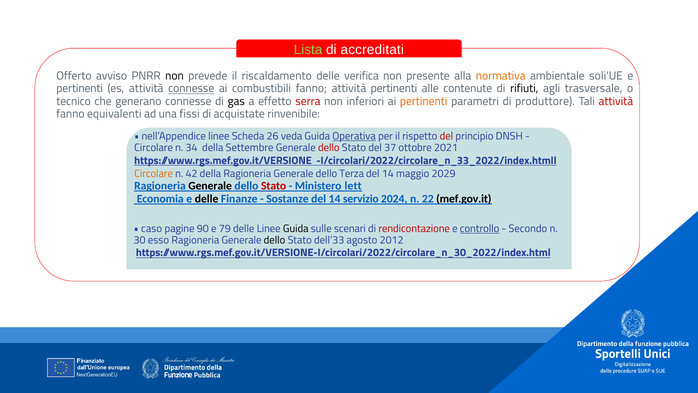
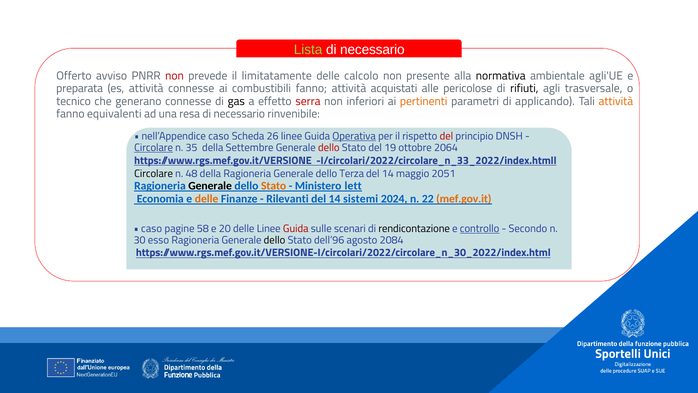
accreditati: accreditati -> necessario (372, 50)
non colour: black -> red (174, 76)
riscaldamento: riscaldamento -> limitatamente (277, 76)
verifica: verifica -> calcolo (361, 76)
normativa colour: orange -> black (501, 76)
soli'UE: soli'UE -> agli'UE (606, 76)
pertinenti: pertinenti -> preparata (80, 89)
connesse underline: present -> none (191, 89)
attività pertinenti: pertinenti -> acquistati (394, 89)
contenute: contenute -> pericolose (468, 89)
produttore: produttore -> applicando (545, 101)
attività colour: red -> orange (616, 101)
fissi: fissi -> resa (190, 114)
acquistate: acquistate -> necessario (239, 114)
nell’Appendice linee: linee -> caso (219, 136)
26 veda: veda -> linee (292, 136)
Circolare underline: none -> present (154, 148)
34: 34 -> 35 (192, 148)
37: 37 -> 19 (390, 148)
2021: 2021 -> 2064 (446, 148)
Circolare colour: orange -> black (154, 174)
42: 42 -> 48 (192, 174)
2029: 2029 -> 2051 (444, 174)
Stato colour: red -> orange (274, 186)
delle colour: black -> orange (207, 199)
Sostanze: Sostanze -> Rilevanti (287, 199)
servizio: servizio -> sistemi (361, 199)
mef.gov.it colour: black -> orange (464, 199)
90: 90 -> 58 (203, 228)
79: 79 -> 20 (225, 228)
Guida colour: black -> red (296, 228)
rendicontazione colour: red -> black (414, 228)
dell’33: dell’33 -> dell’96 (329, 240)
2012: 2012 -> 2084 (392, 240)
